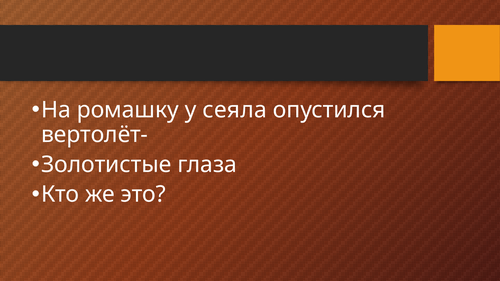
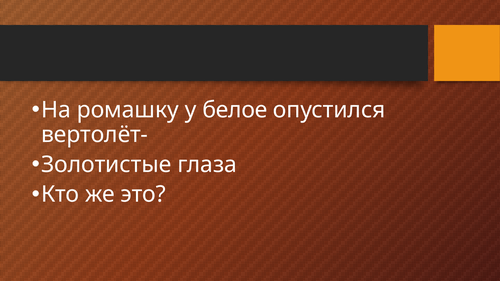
сеяла: сеяла -> белое (235, 110)
